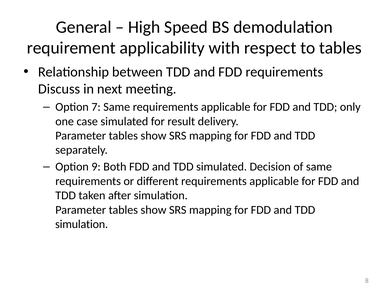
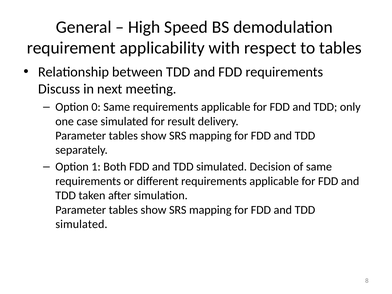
7: 7 -> 0 (96, 107)
9: 9 -> 1 (96, 167)
simulation: simulation -> simulated (81, 224)
